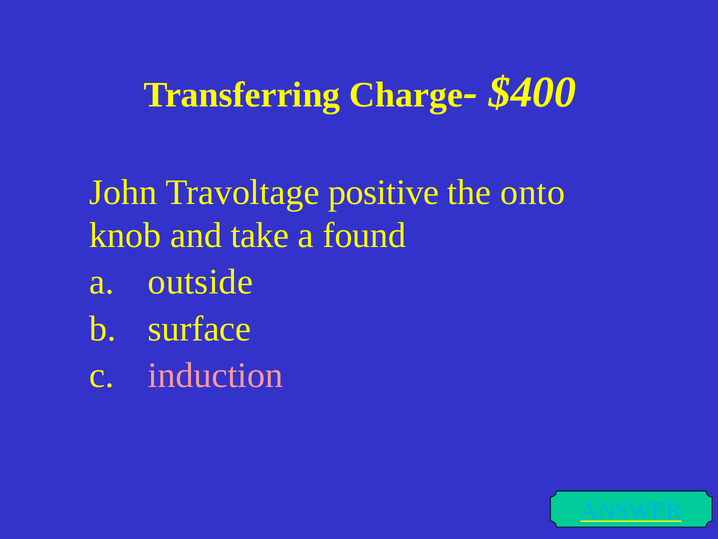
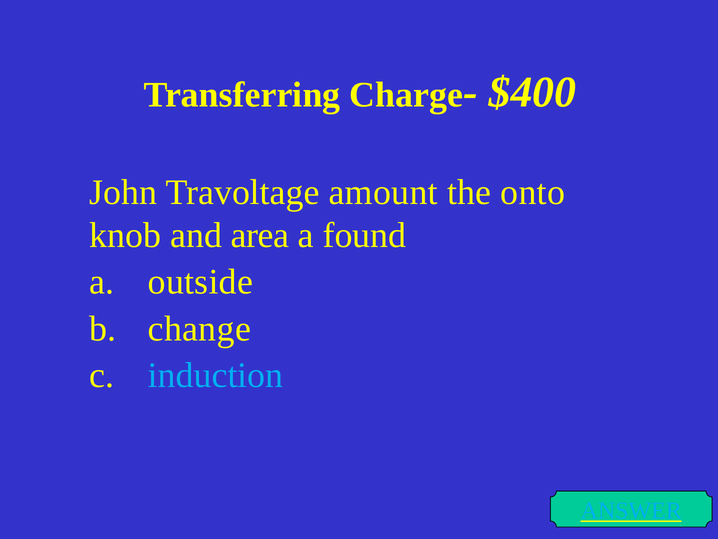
positive: positive -> amount (383, 192)
take: take -> area (260, 235)
surface: surface -> change (199, 328)
induction colour: pink -> light blue (216, 375)
